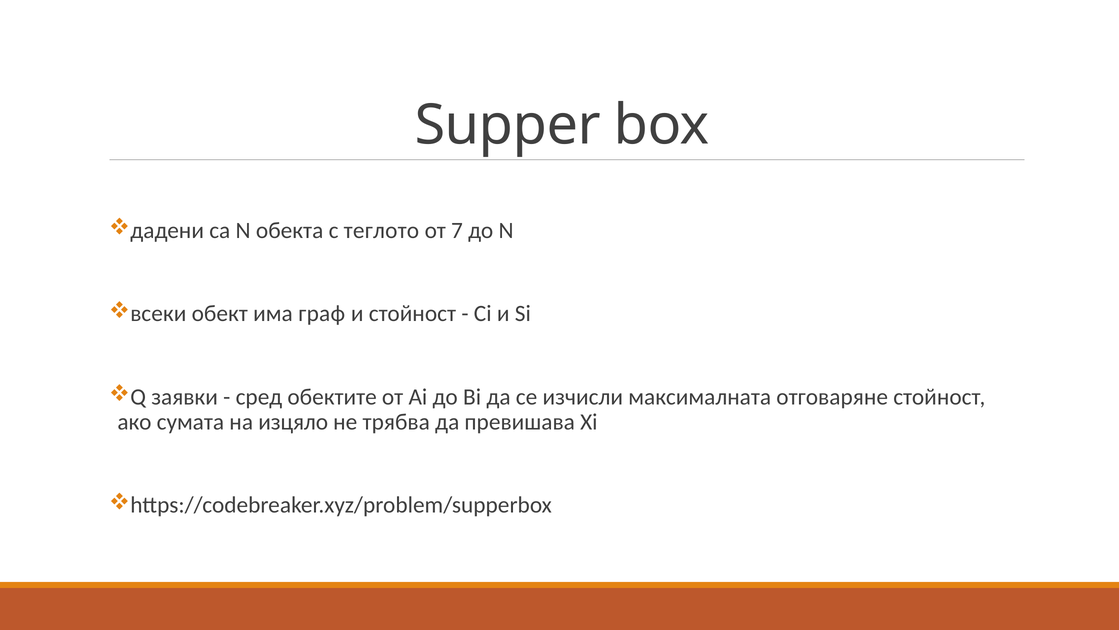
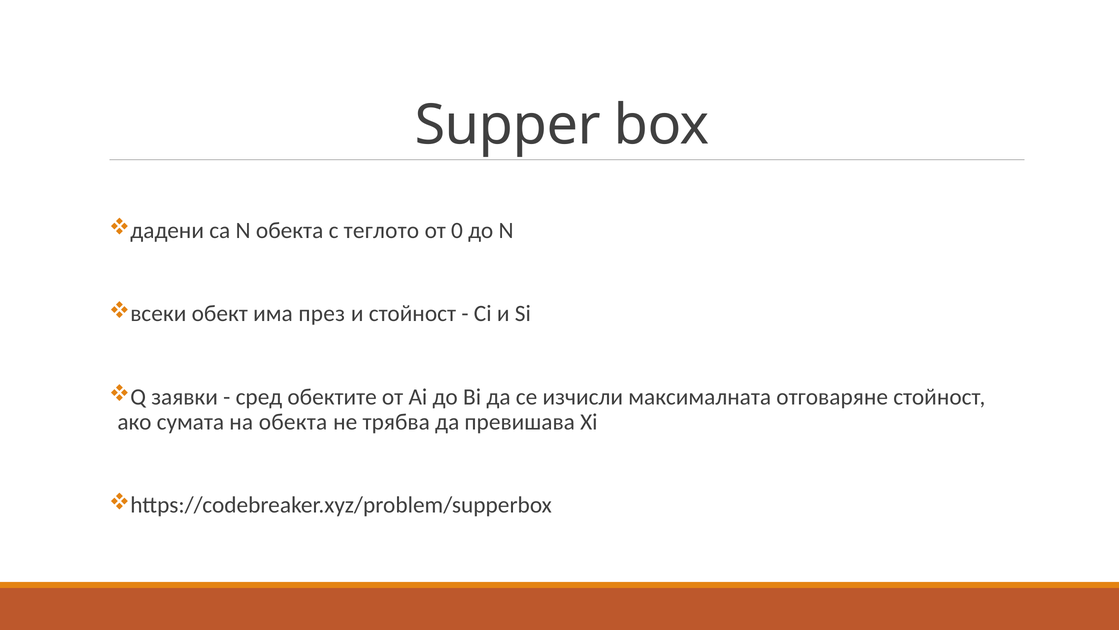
7: 7 -> 0 (457, 230)
граф: граф -> през (322, 313)
на изцяло: изцяло -> обекта (293, 422)
